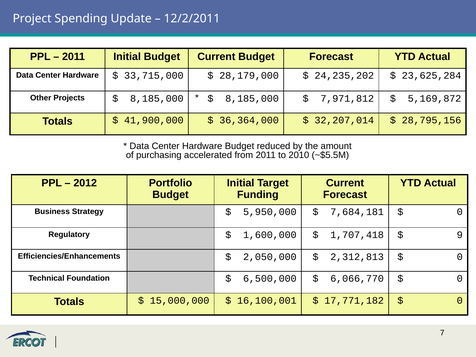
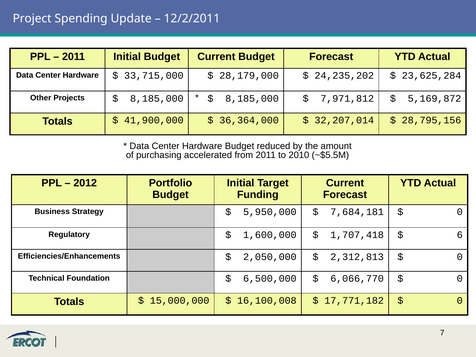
9: 9 -> 6 (460, 235)
16,100,001: 16,100,001 -> 16,100,008 (267, 301)
